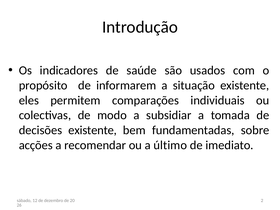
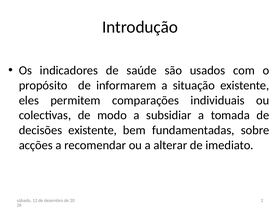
último: último -> alterar (170, 145)
